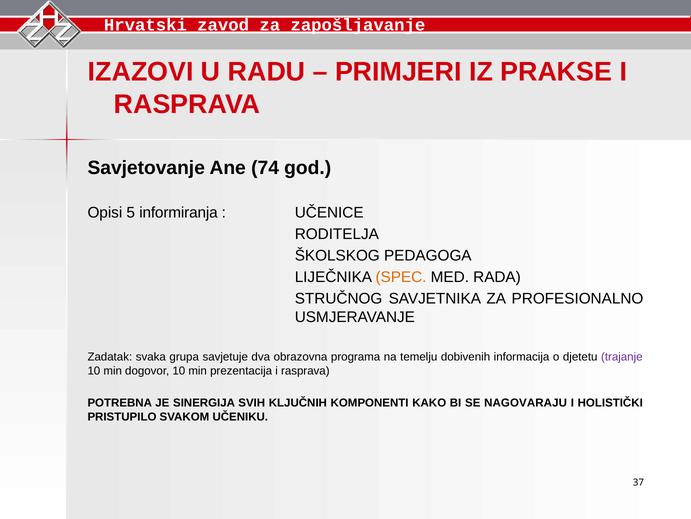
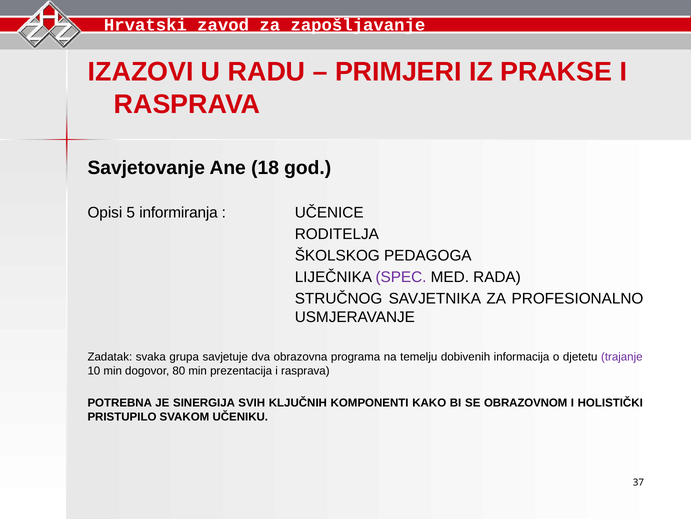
74: 74 -> 18 (265, 167)
SPEC colour: orange -> purple (401, 277)
dogovor 10: 10 -> 80 (179, 370)
NAGOVARAJU: NAGOVARAJU -> OBRAZOVNOM (526, 403)
